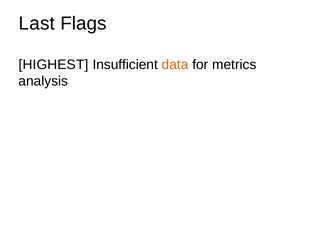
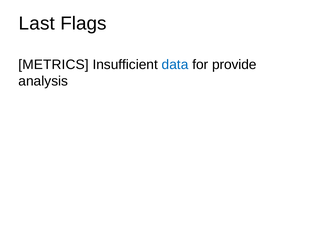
HIGHEST: HIGHEST -> METRICS (54, 65)
data colour: orange -> blue (175, 65)
metrics: metrics -> provide (234, 65)
